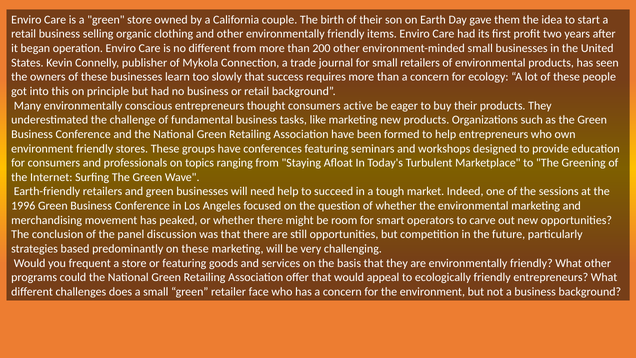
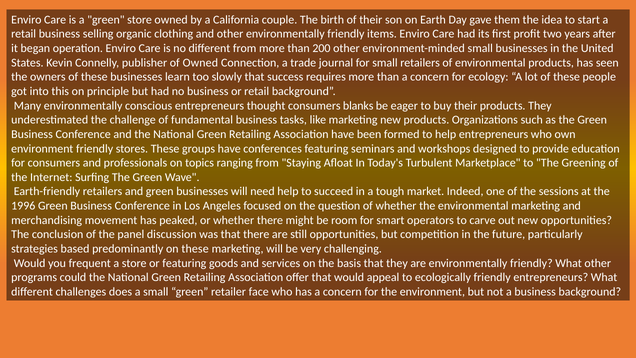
of Mykola: Mykola -> Owned (200, 63)
active: active -> blanks (358, 106)
